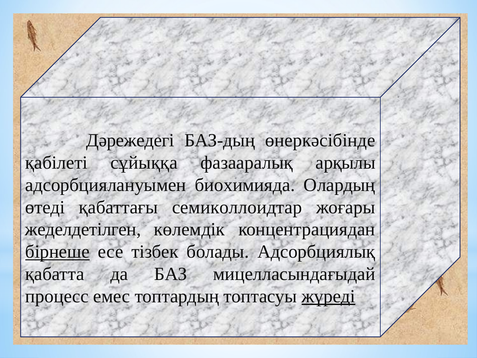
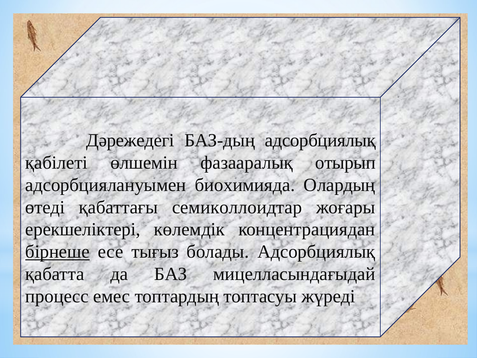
БАЗ-дың өнеркәсібінде: өнеркәсібінде -> адсорбциялық (320, 140)
сұйыққа: сұйыққа -> өлшемін (144, 163)
арқылы: арқылы -> отырып (346, 163)
жеделдетілген: жеделдетілген -> ерекшеліктері (83, 229)
тізбек: тізбек -> тығыз (155, 252)
жүреді underline: present -> none (329, 296)
